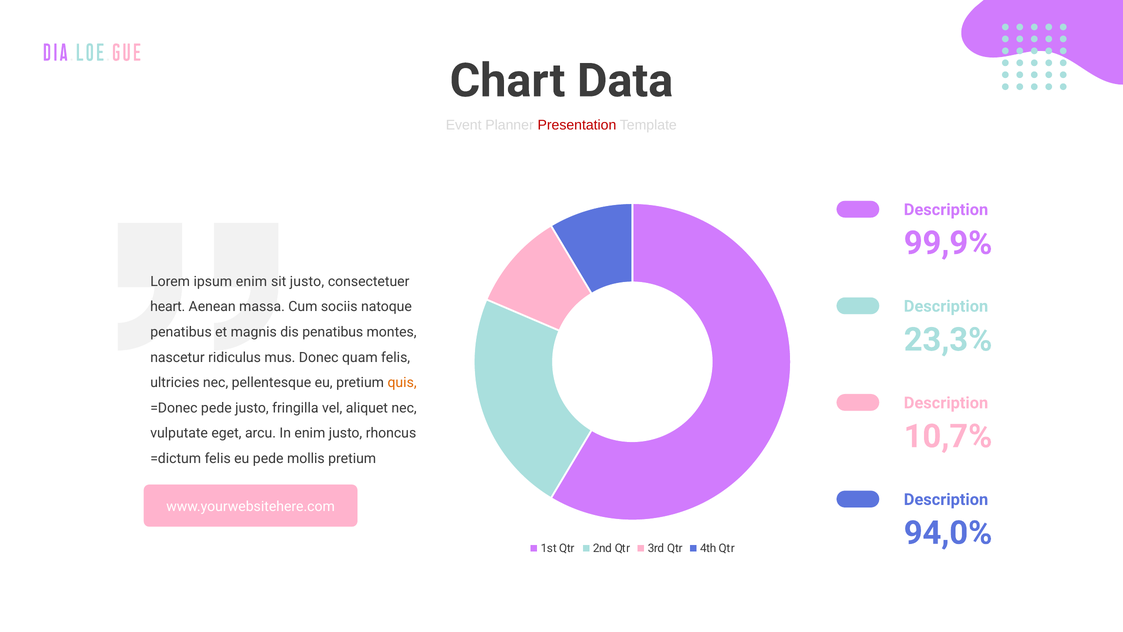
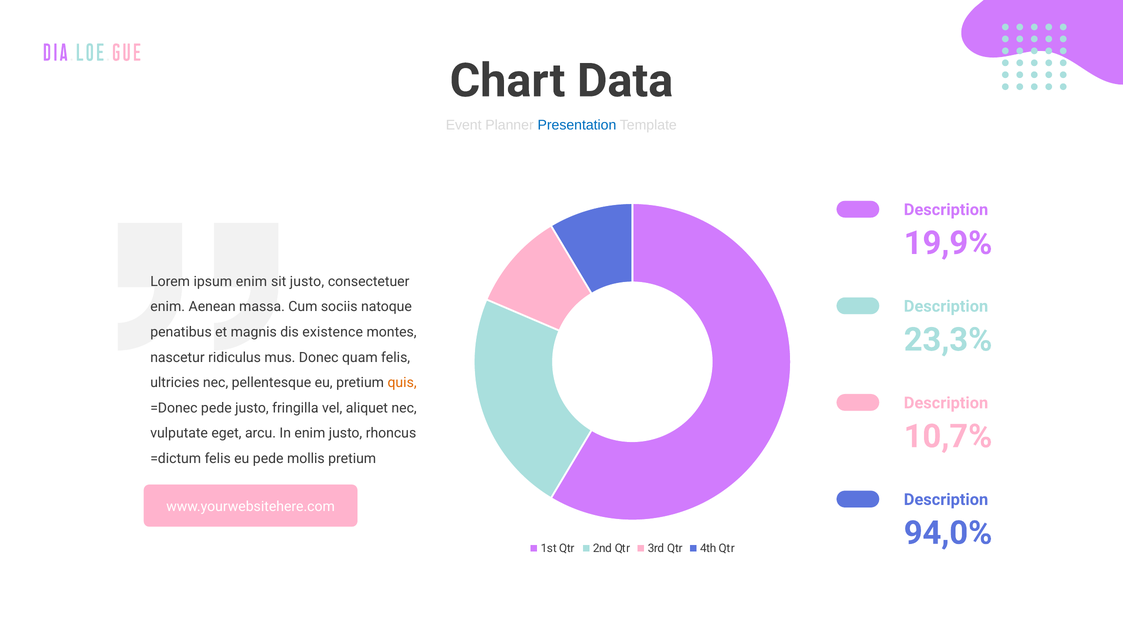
Presentation colour: red -> blue (577, 125)
99,9%: 99,9% -> 19,9% (948, 243)
heart: heart -> enim (168, 307)
dis penatibus: penatibus -> existence (333, 332)
